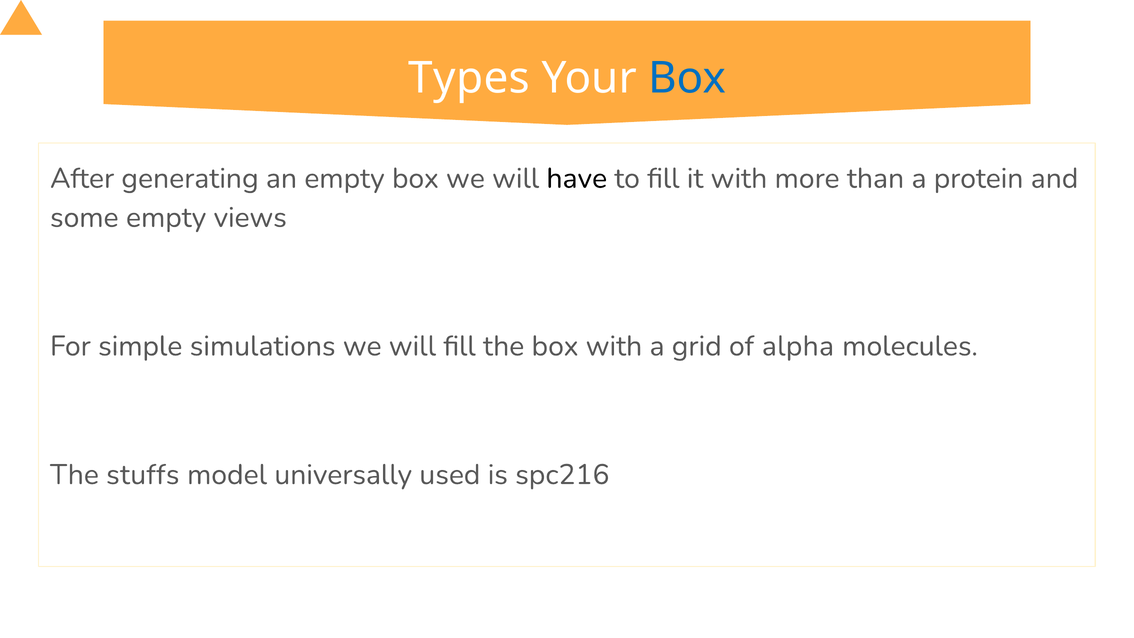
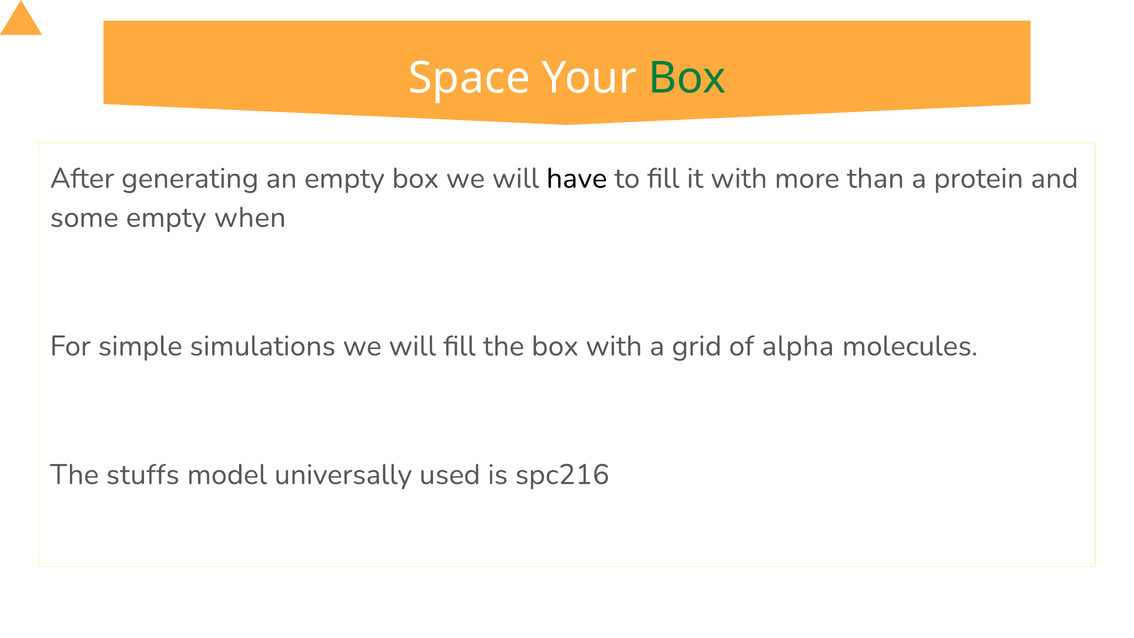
Types: Types -> Space (469, 78)
Box colour: blue -> green (687, 78)
views: views -> when (250, 217)
